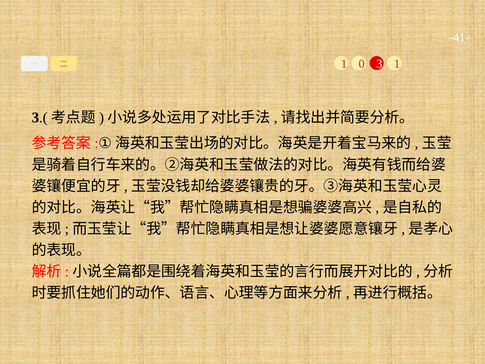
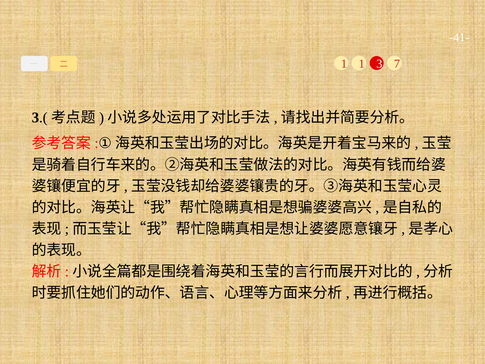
1 0: 0 -> 1 (362, 64)
3 1: 1 -> 7 (397, 64)
